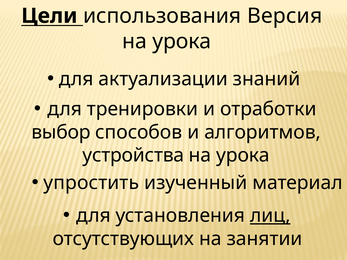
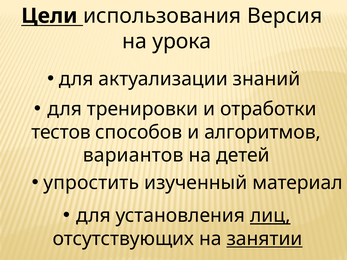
выбор: выбор -> тестов (61, 132)
устройства: устройства -> вариантов (133, 155)
урока: урока -> детей (243, 155)
занятии underline: none -> present (265, 239)
